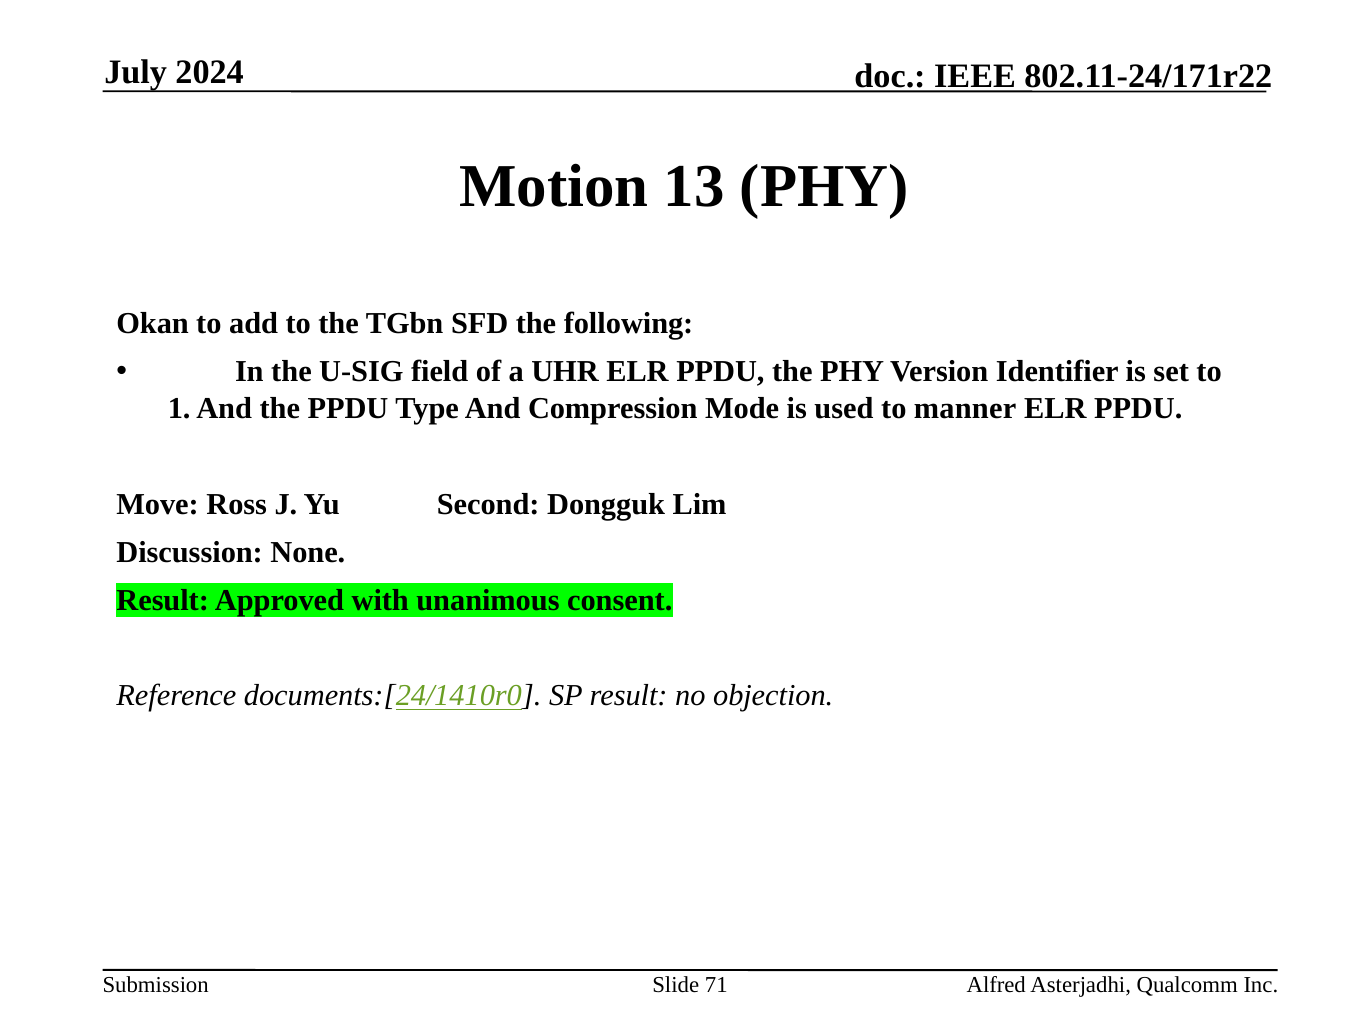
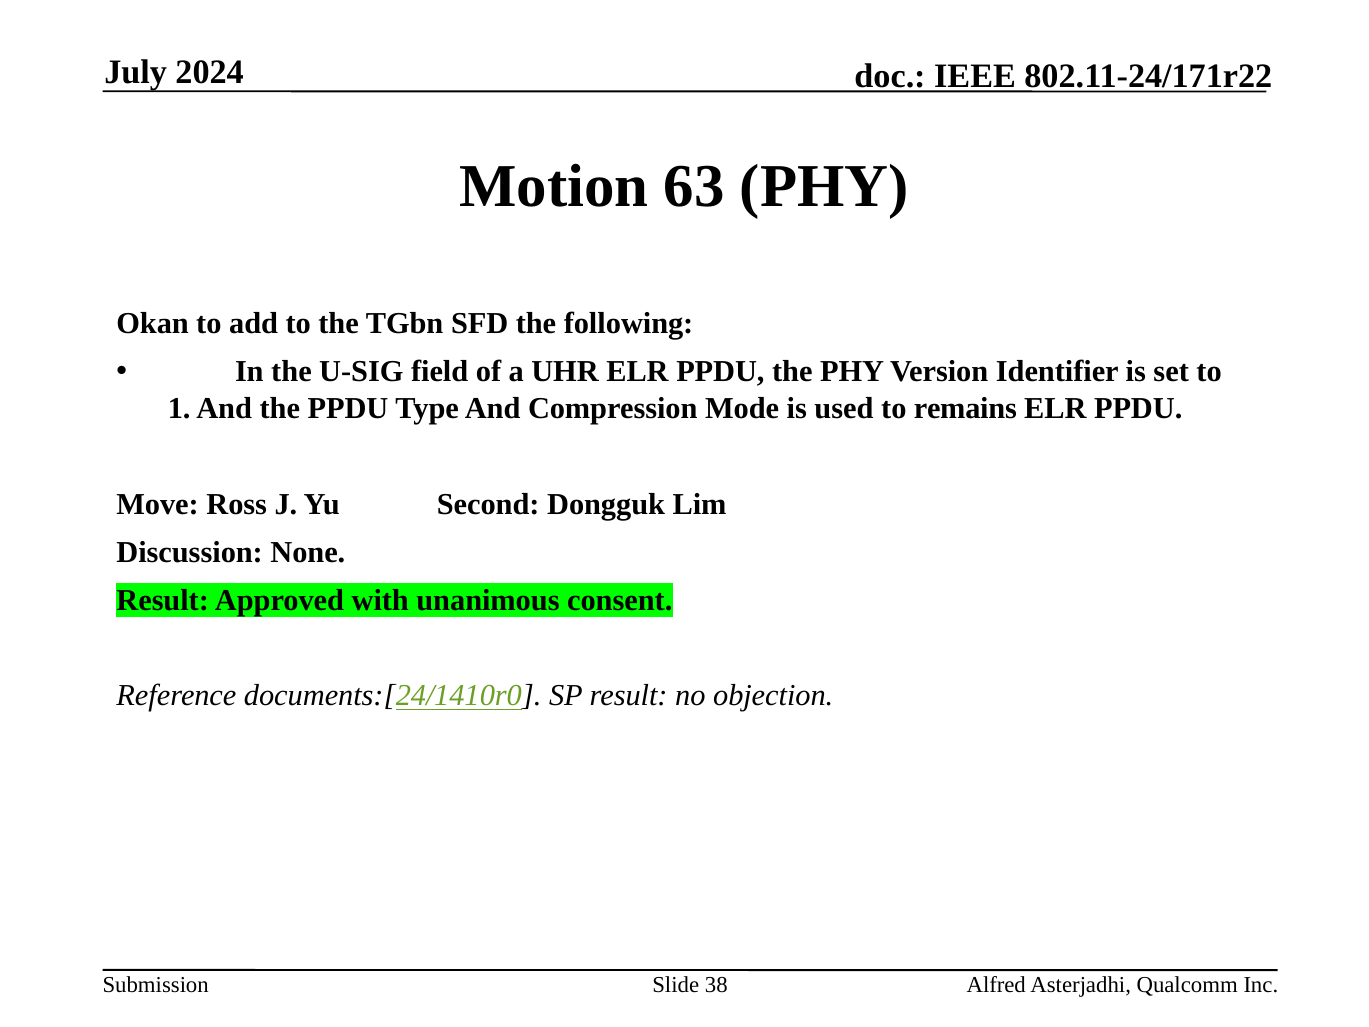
13: 13 -> 63 (694, 187)
manner: manner -> remains (965, 408)
71: 71 -> 38 (716, 985)
